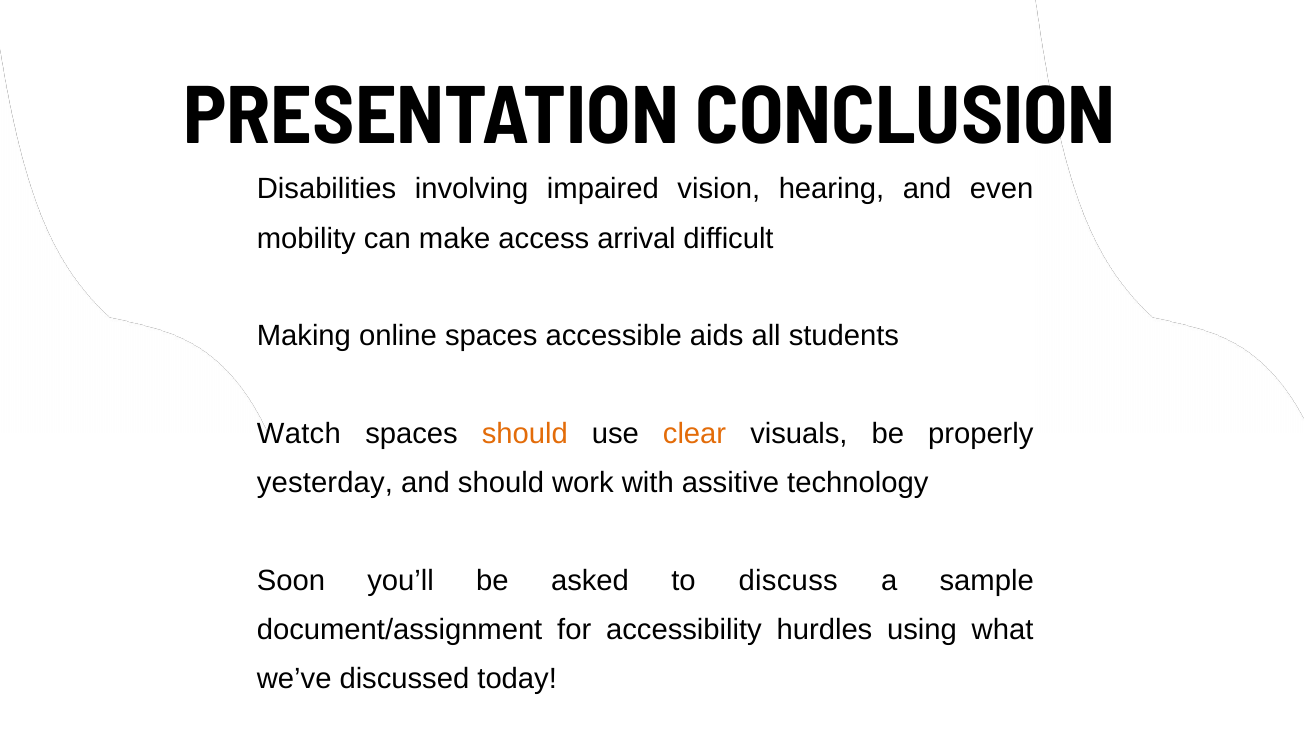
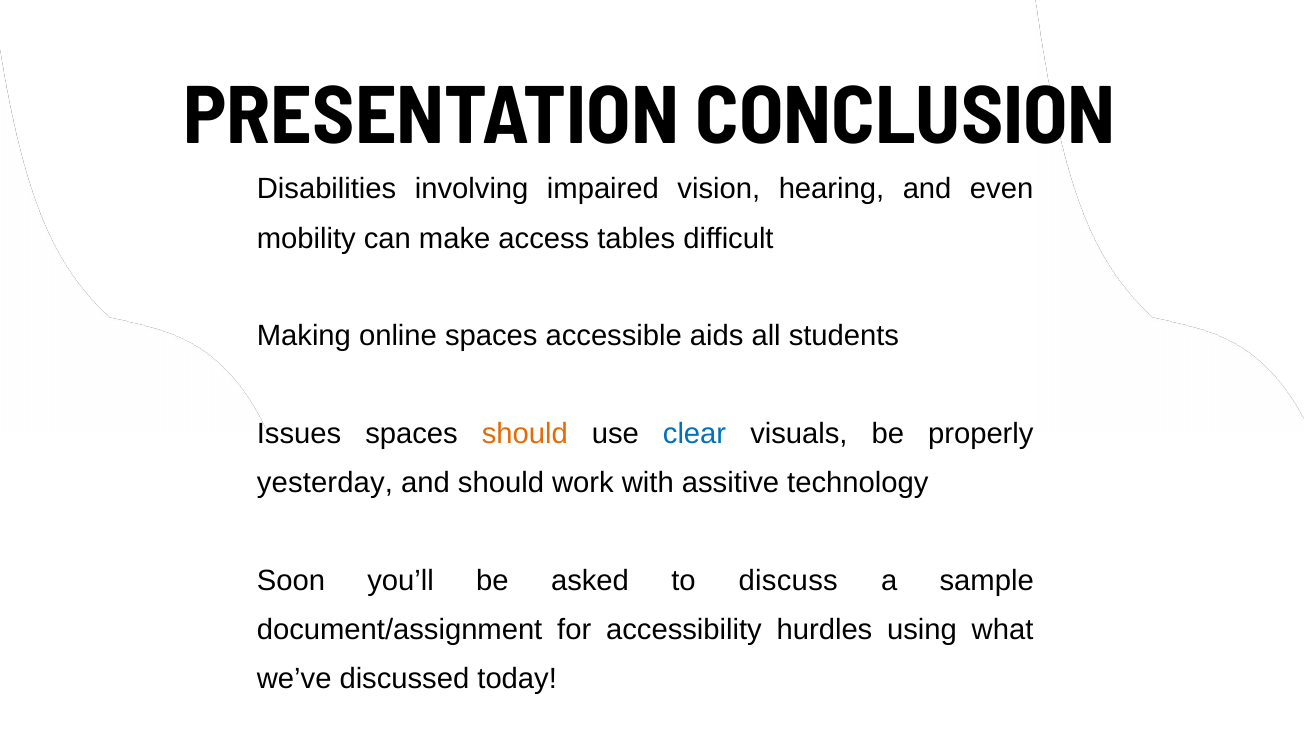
arrival: arrival -> tables (636, 238)
Watch: Watch -> Issues (299, 434)
clear colour: orange -> blue (695, 434)
